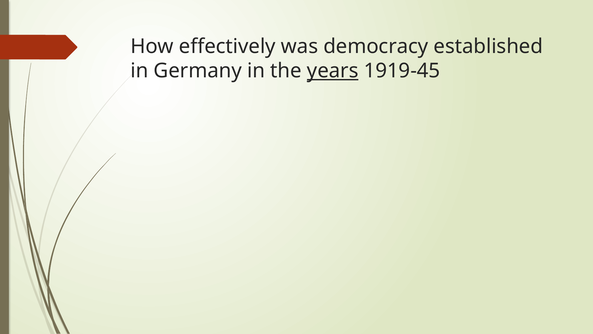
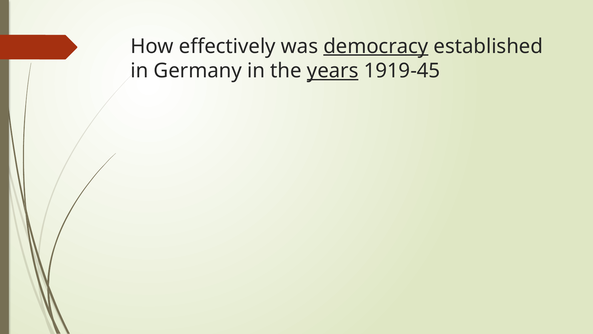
democracy underline: none -> present (376, 46)
